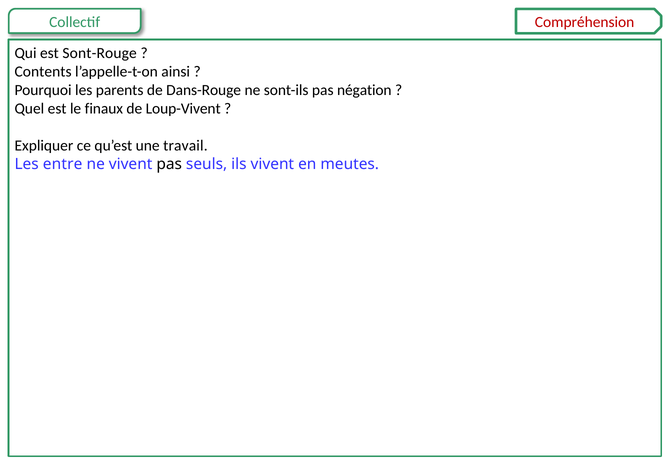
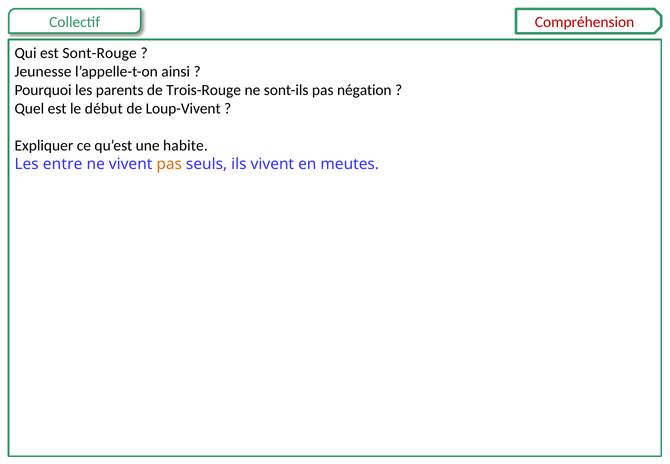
Contents: Contents -> Jeunesse (43, 72)
Dans-Rouge: Dans-Rouge -> Trois-Rouge (204, 90)
finaux: finaux -> début (104, 109)
travail: travail -> habite (185, 146)
pas colour: black -> orange (169, 164)
